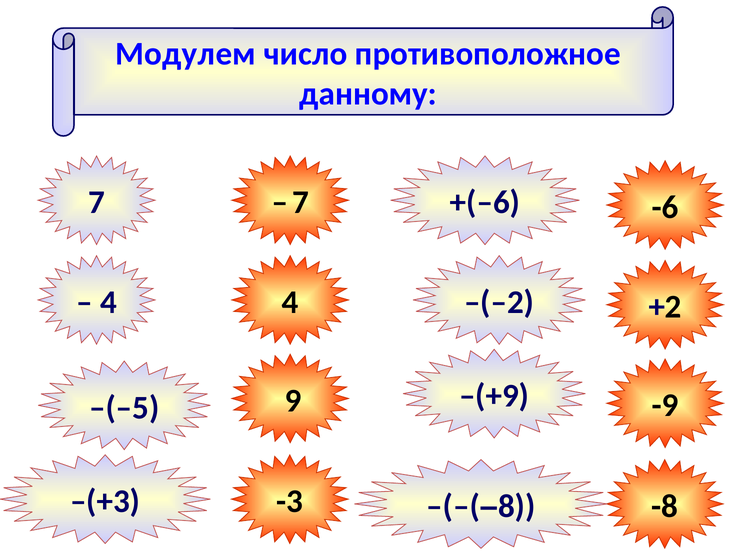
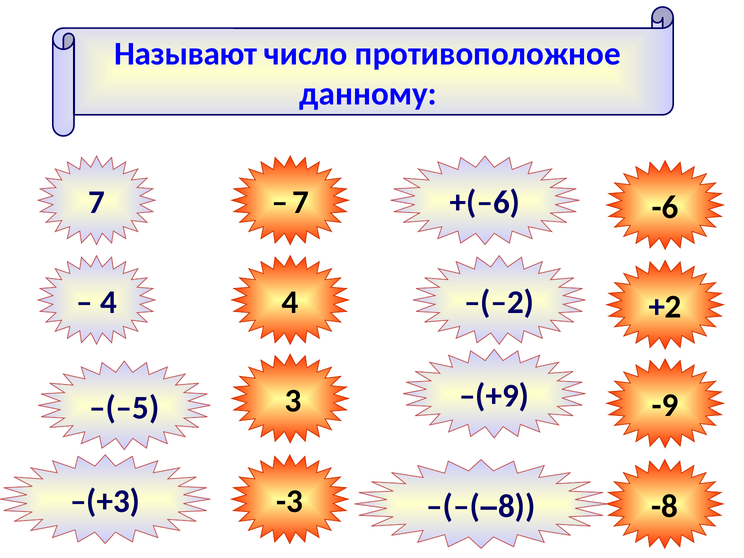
Модулем: Модулем -> Называют (186, 54)
9: 9 -> 3 (293, 401)
